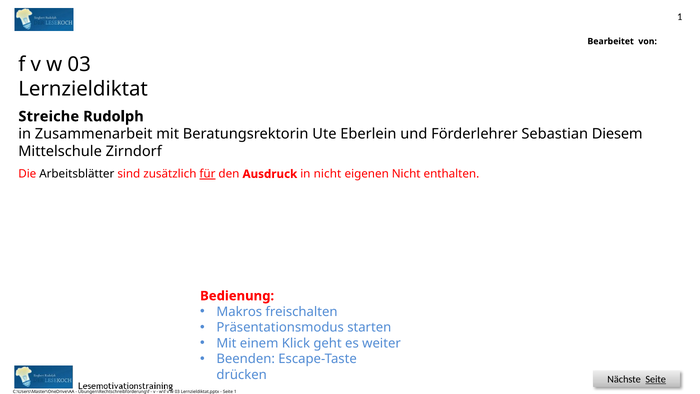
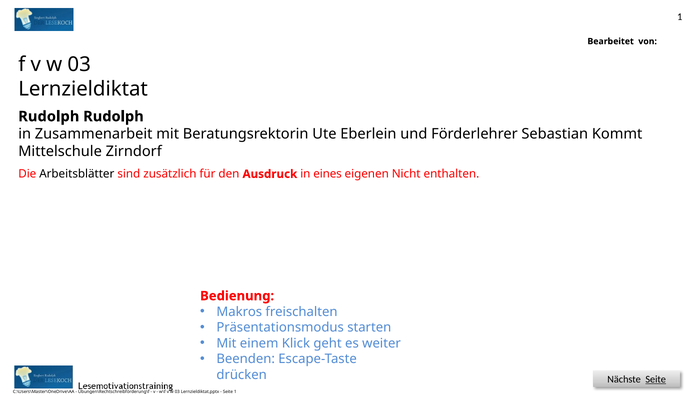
Streiche: Streiche -> Rudolph (49, 116)
Diesem: Diesem -> Kommt (617, 134)
für underline: present -> none (207, 174)
in nicht: nicht -> eines (328, 174)
